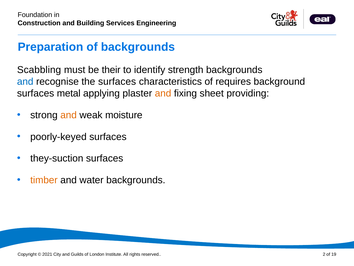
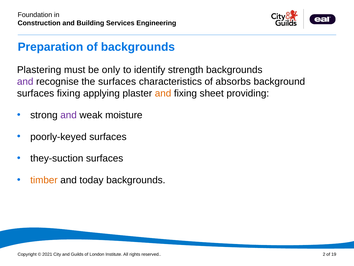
Scabbling: Scabbling -> Plastering (39, 70)
their: their -> only (111, 70)
and colour: blue -> purple (25, 81)
requires: requires -> absorbs (233, 81)
surfaces metal: metal -> fixing (69, 93)
and colour: orange -> purple (69, 115)
water: water -> today (92, 180)
